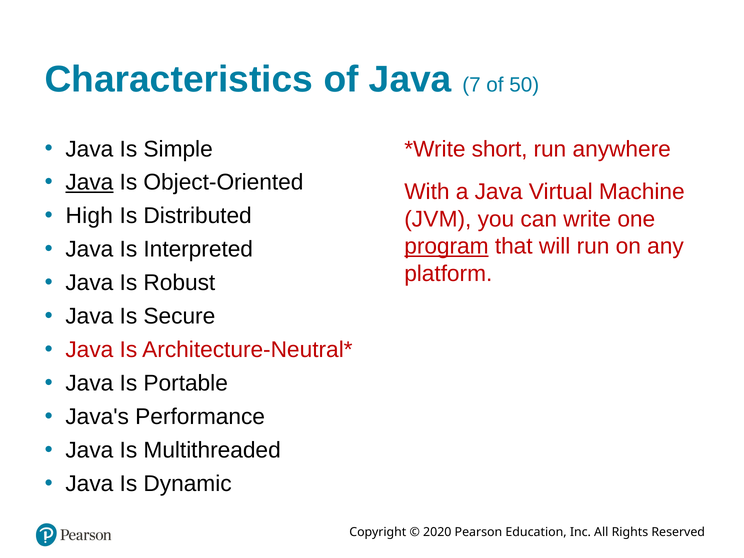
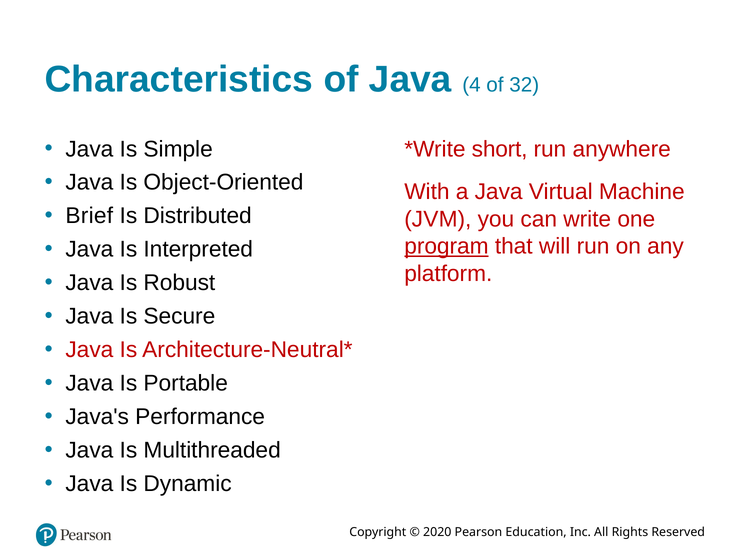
7: 7 -> 4 (471, 85)
50: 50 -> 32 (524, 85)
Java underline: present -> none (89, 182)
High: High -> Brief (89, 216)
